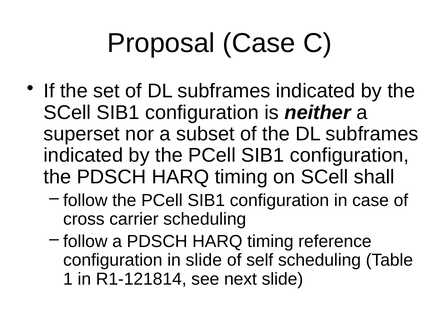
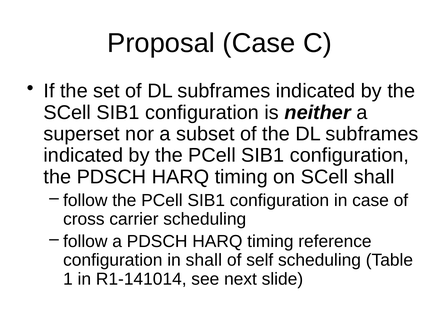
in slide: slide -> shall (204, 260)
R1-121814: R1-121814 -> R1-141014 (141, 279)
